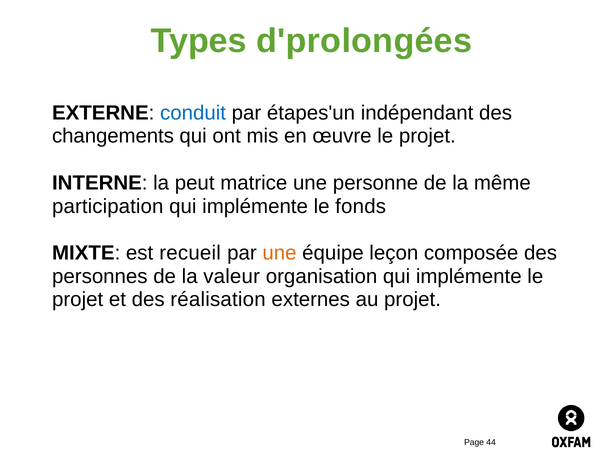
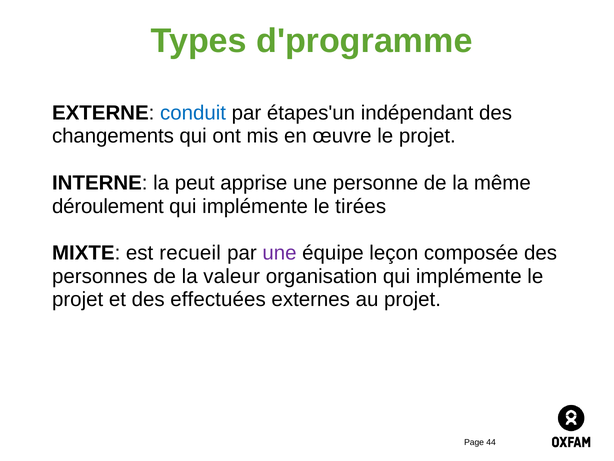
d'prolongées: d'prolongées -> d'programme (364, 41)
matrice: matrice -> apprise (254, 183)
participation: participation -> déroulement (108, 206)
fonds: fonds -> tirées (361, 206)
une colour: orange -> purple (279, 253)
réalisation: réalisation -> effectuées (218, 299)
